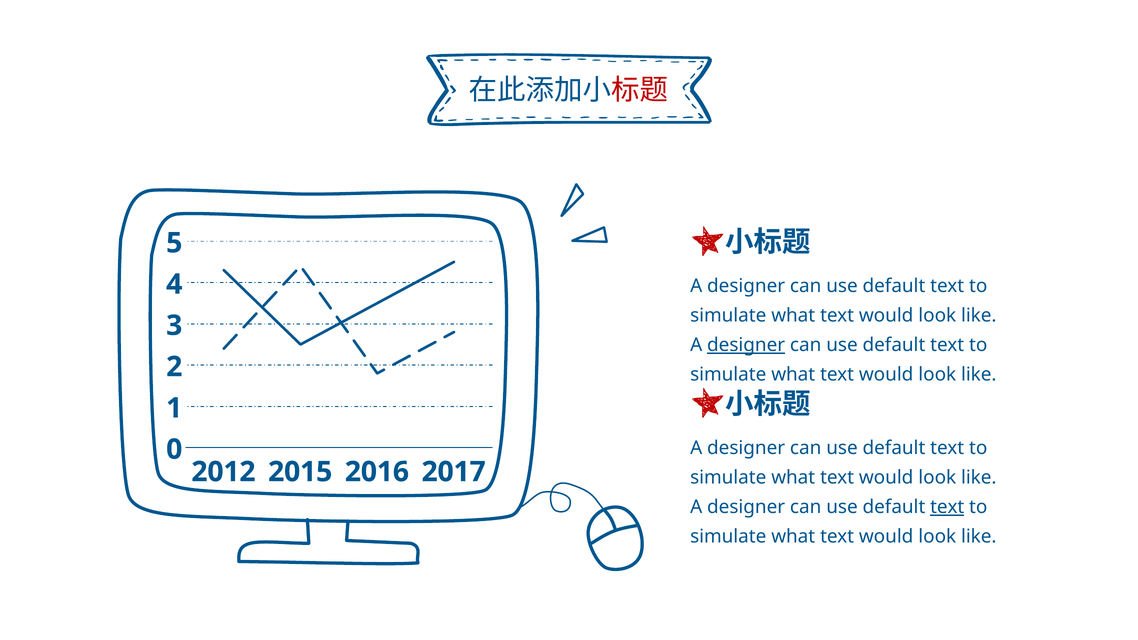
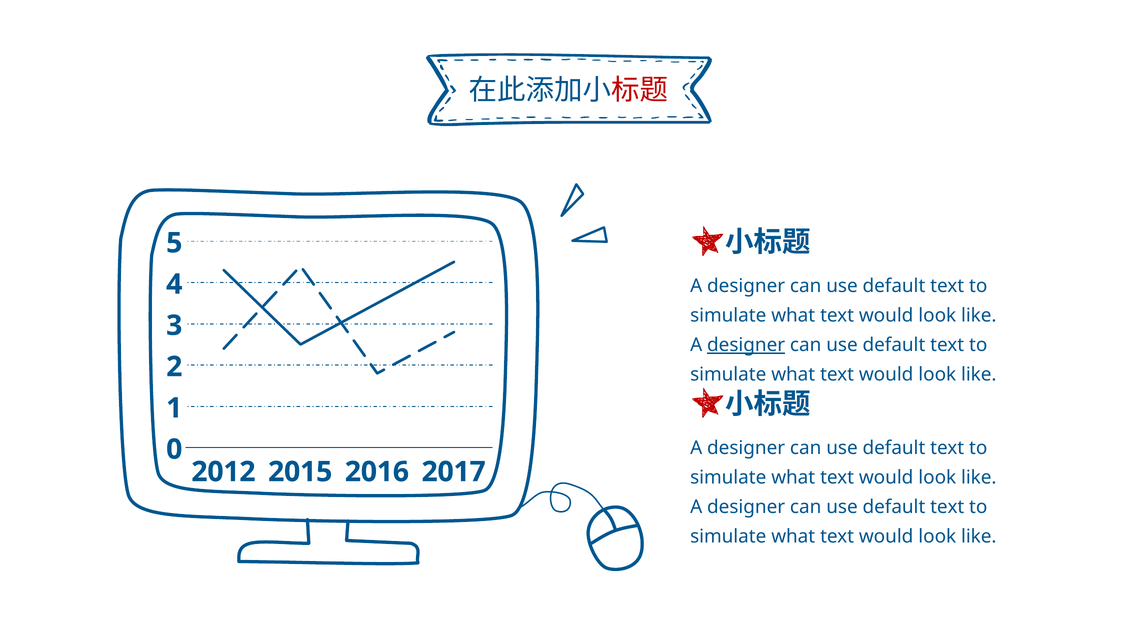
text underline: present -> none (947, 507)
